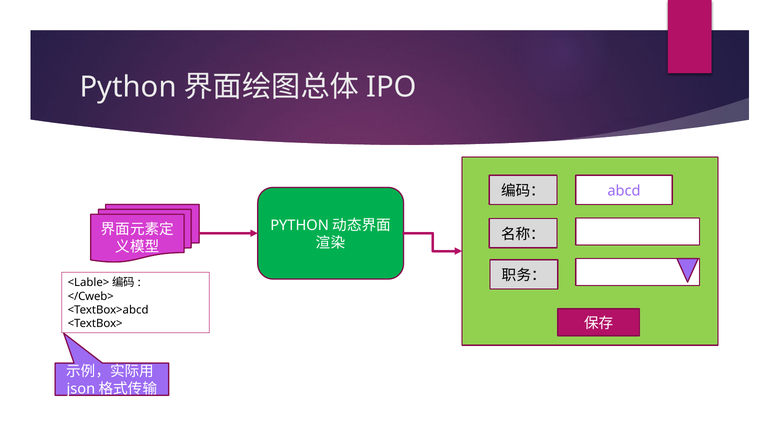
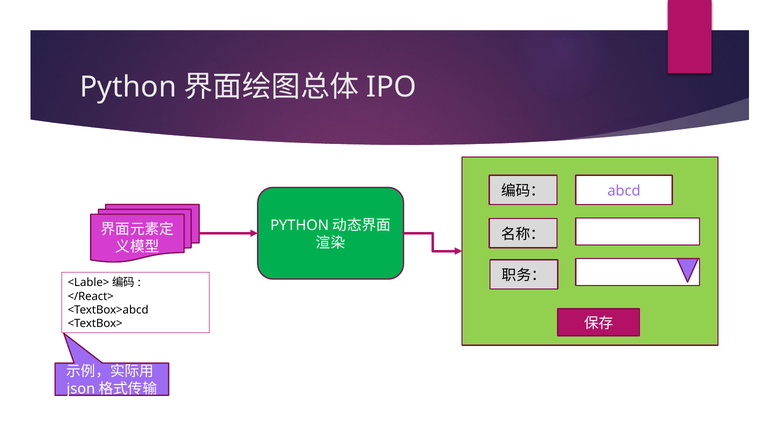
</Cweb>: </Cweb> -> </React> (91, 296)
